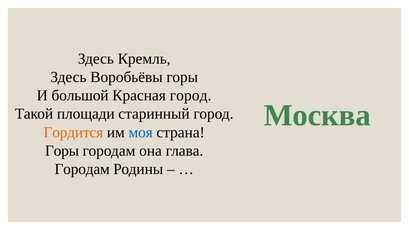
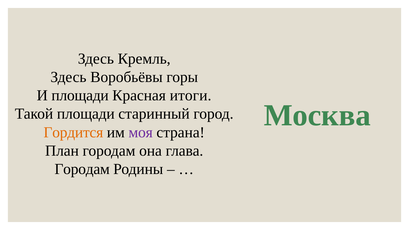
И большой: большой -> площади (80, 96)
Красная город: город -> итоги (191, 96)
моя colour: blue -> purple (141, 132)
Горы: Горы -> План (62, 151)
